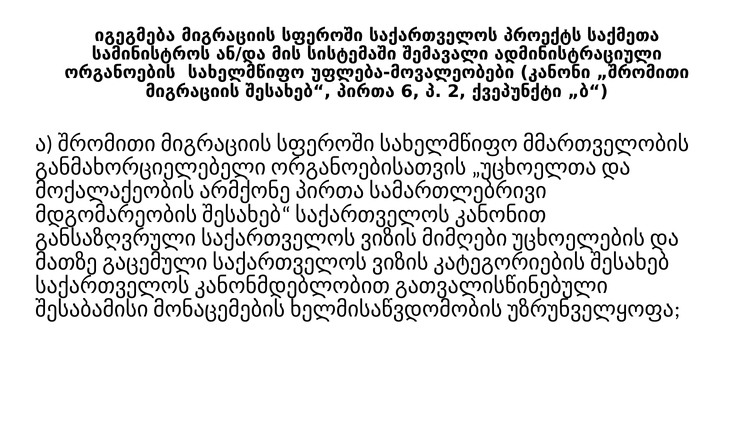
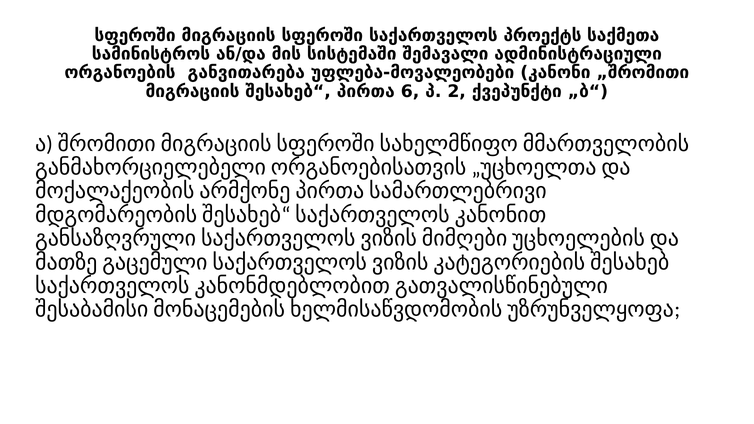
იგეგმება: იგეგმება -> სფეროში (135, 35)
სახელმწიფო: სახელმწიფო -> განვითარება (246, 73)
